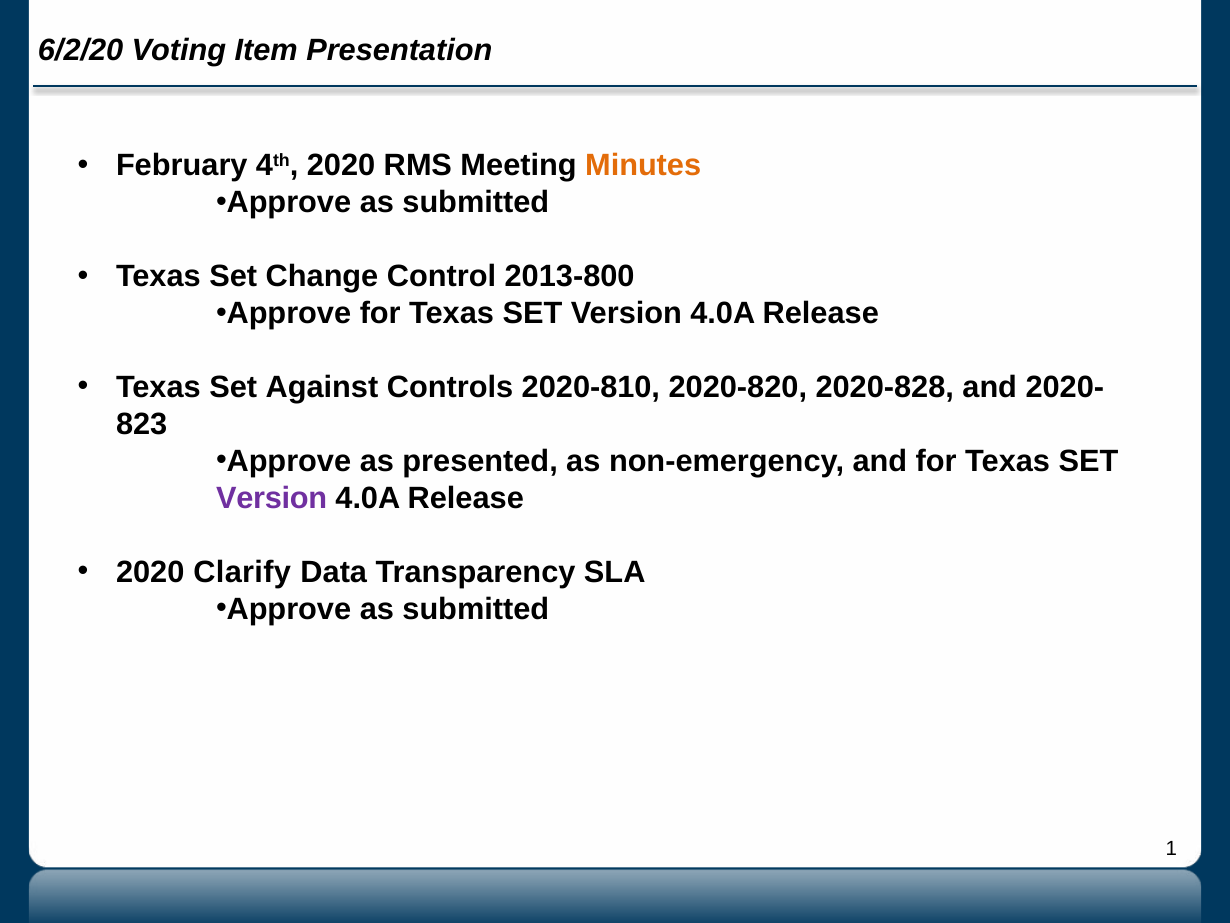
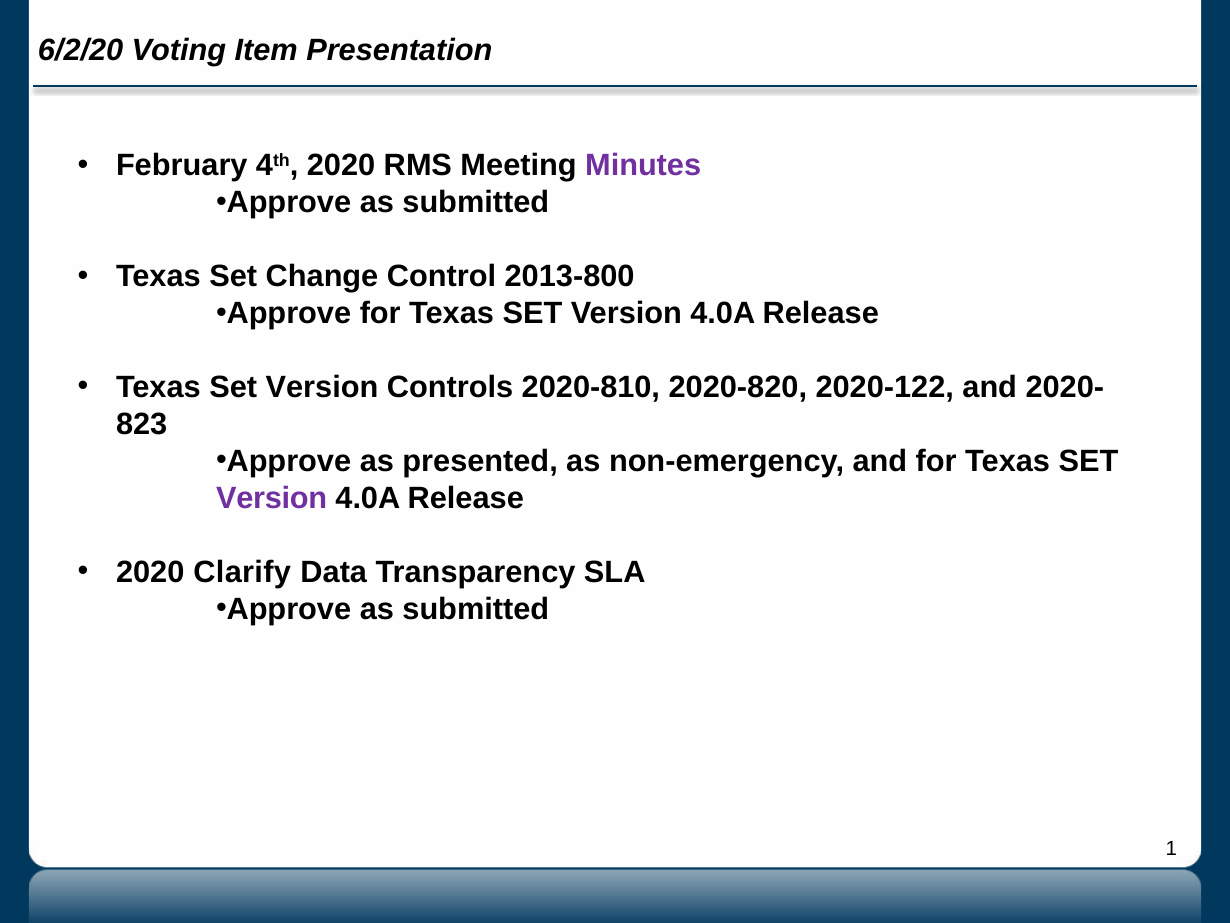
Minutes colour: orange -> purple (643, 166)
Against: Against -> Version (322, 387)
2020-828: 2020-828 -> 2020-122 (885, 387)
